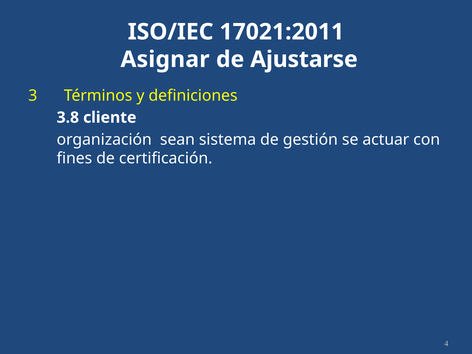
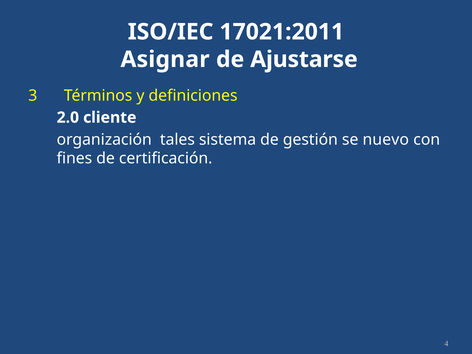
3.8: 3.8 -> 2.0 (68, 118)
sean: sean -> tales (177, 140)
actuar: actuar -> nuevo (386, 140)
